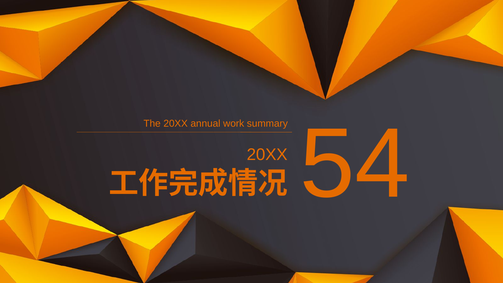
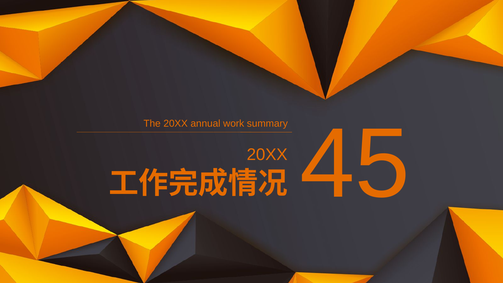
54: 54 -> 45 (355, 164)
